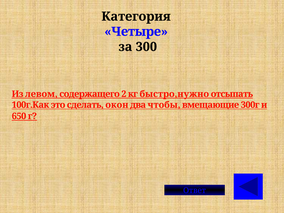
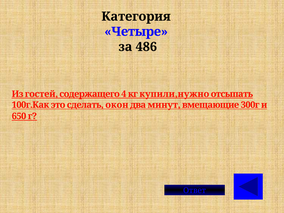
300: 300 -> 486 (146, 47)
левом: левом -> гостей (41, 94)
2: 2 -> 4 (124, 94)
быстро,нужно: быстро,нужно -> купили,нужно (174, 94)
чтобы: чтобы -> минут (164, 105)
